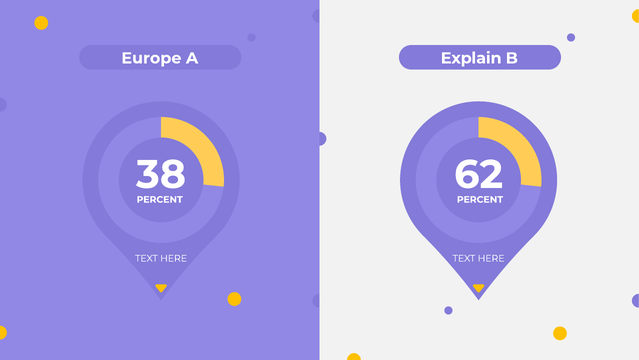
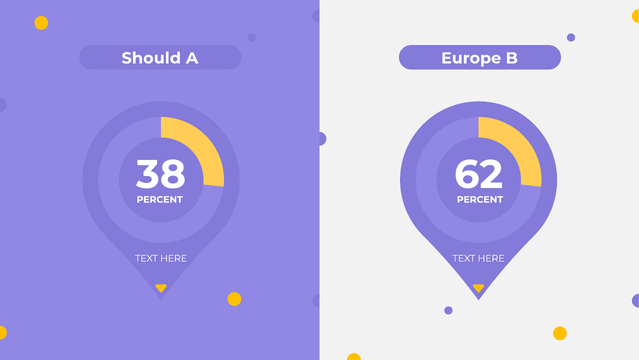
Europe: Europe -> Should (151, 58)
Explain: Explain -> Europe (471, 58)
